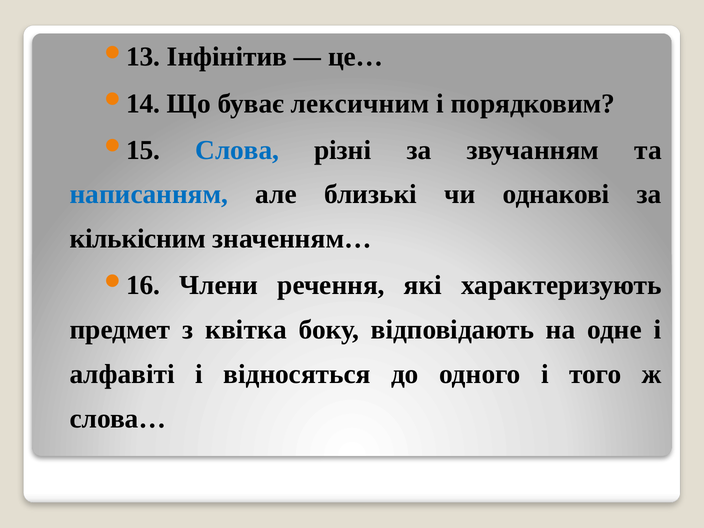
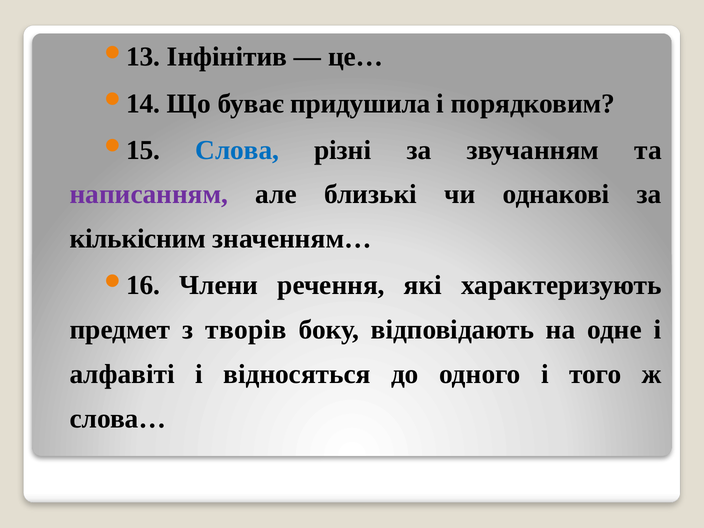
лексичним: лексичним -> придушила (360, 104)
написанням colour: blue -> purple (149, 194)
квітка: квітка -> творів (246, 330)
